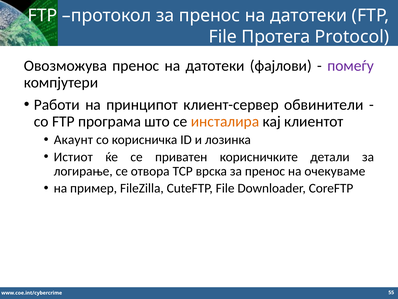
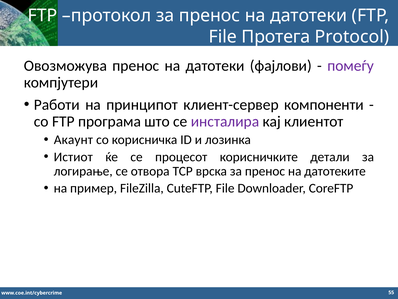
обвинители: обвинители -> компоненти (324, 105)
инсталира colour: orange -> purple (225, 121)
приватен: приватен -> процесот (181, 157)
очекуваме: очекуваме -> датотеките (335, 171)
